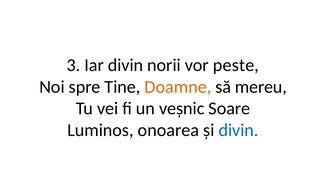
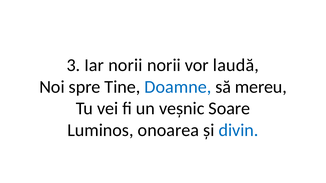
Iar divin: divin -> norii (125, 65)
peste: peste -> laudă (236, 65)
Doamne colour: orange -> blue (178, 87)
